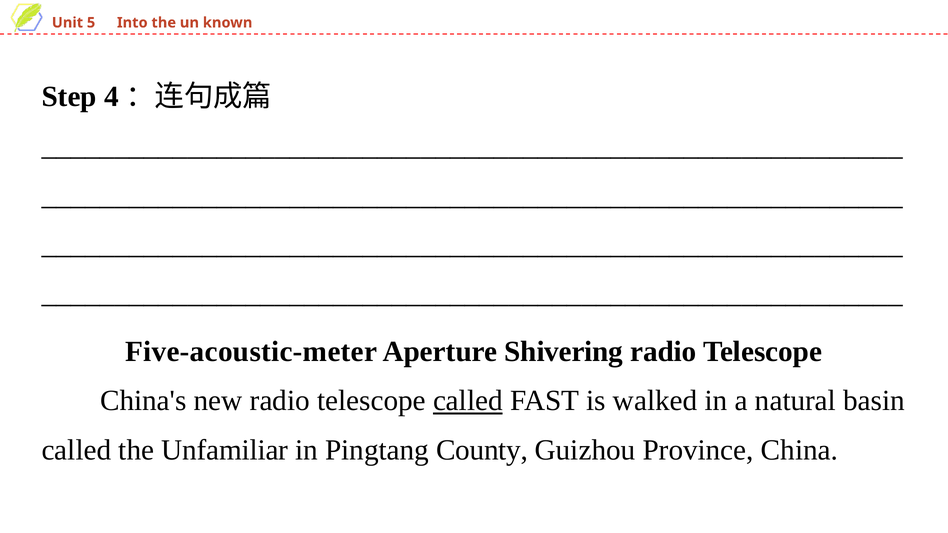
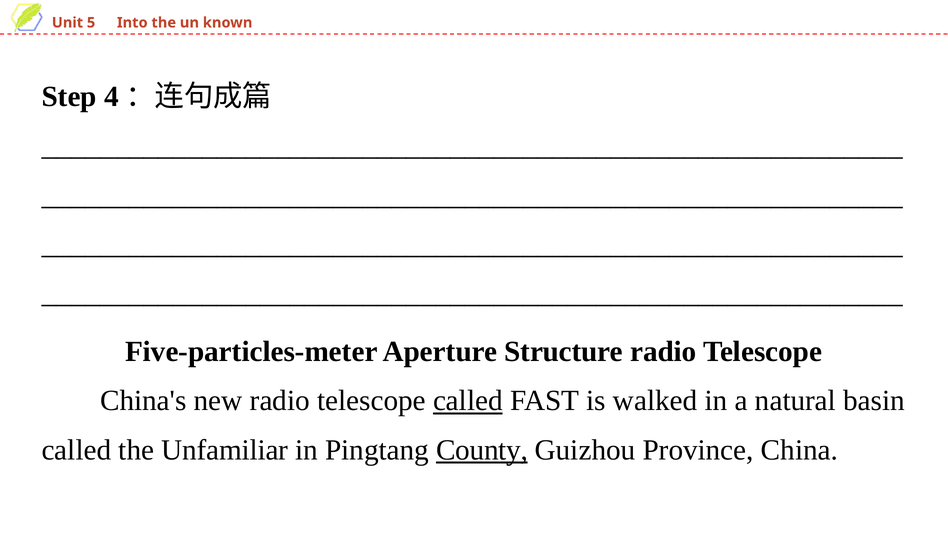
Five-acoustic-meter: Five-acoustic-meter -> Five-particles-meter (251, 352)
Shivering: Shivering -> Structure (564, 352)
County underline: none -> present (482, 450)
